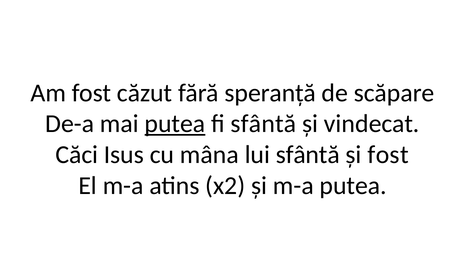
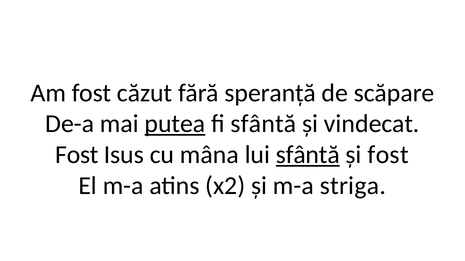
Căci: Căci -> Fost (77, 155)
sfântă underline: none -> present (308, 155)
m-a putea: putea -> striga (353, 186)
